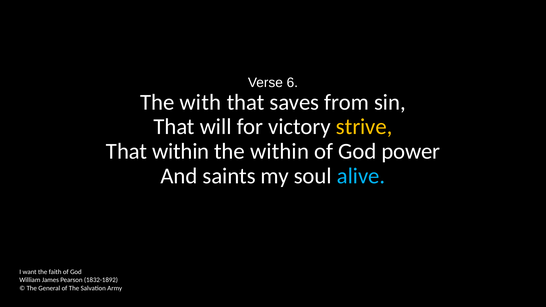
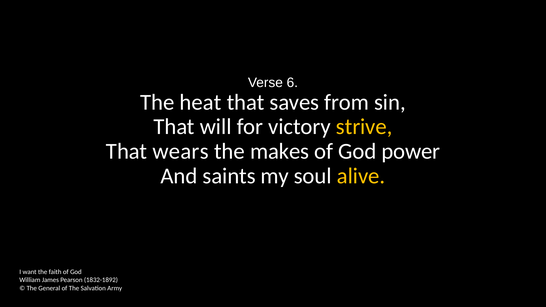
with: with -> heat (200, 102)
That within: within -> wears (181, 151)
the within: within -> makes (280, 151)
alive colour: light blue -> yellow (361, 176)
